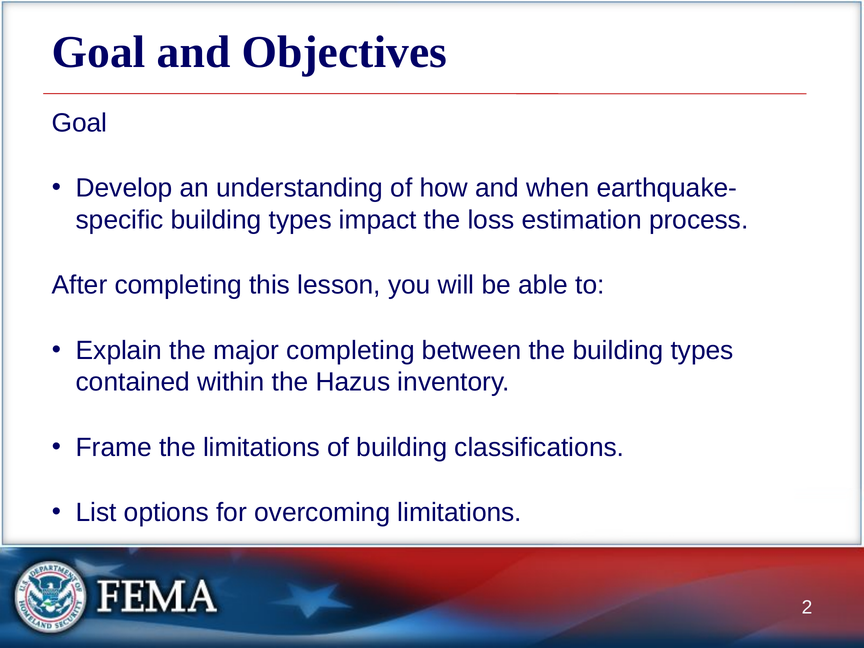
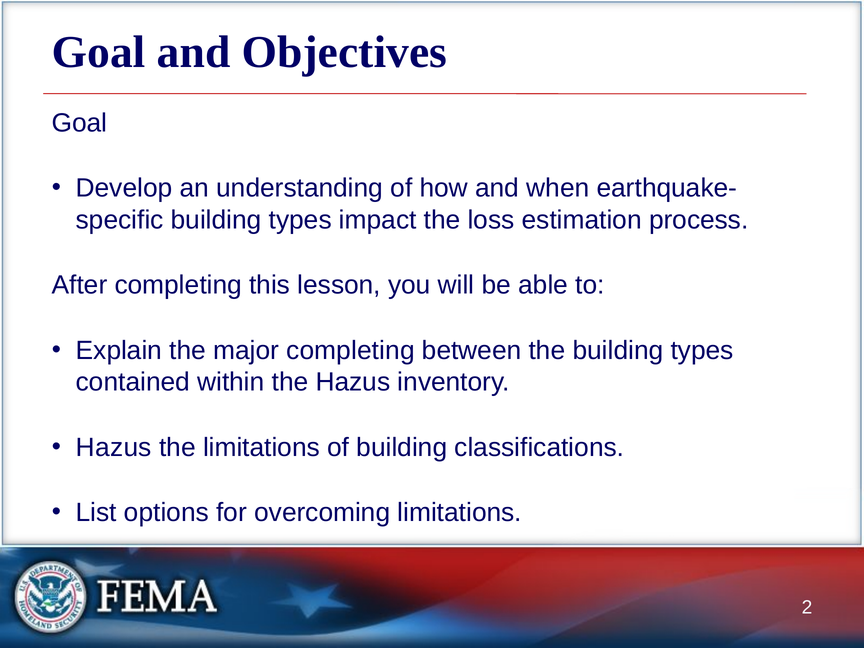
Frame: Frame -> Hazus (114, 447)
